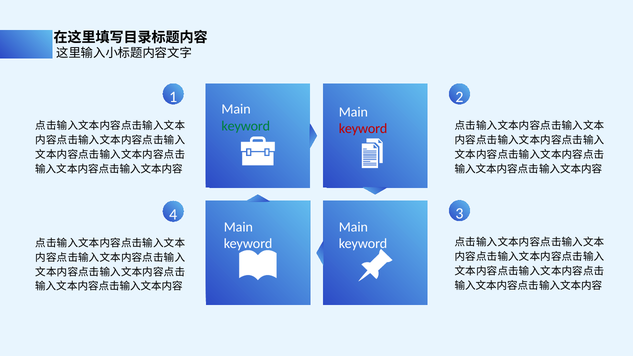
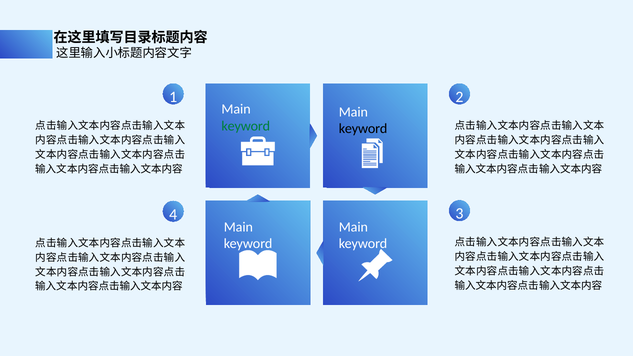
keyword colour: red -> black (363, 129)
